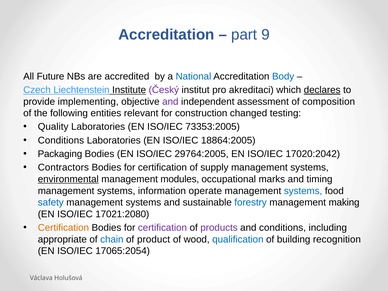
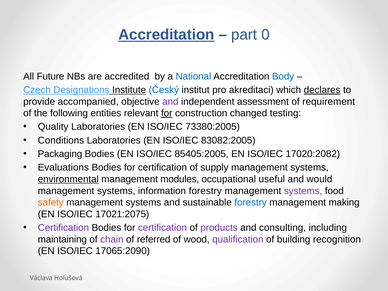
Accreditation underline: none -> present (166, 35)
9: 9 -> 0 (266, 35)
Liechtenstein: Liechtenstein -> Designations (81, 90)
Český colour: purple -> blue (164, 90)
implementing: implementing -> accompanied (88, 102)
composition: composition -> requirement (329, 102)
for underline: none -> present (167, 113)
73353:2005: 73353:2005 -> 73380:2005 (213, 127)
18864:2005: 18864:2005 -> 83082:2005 (228, 140)
29764:2005: 29764:2005 -> 85405:2005 (202, 154)
17020:2042: 17020:2042 -> 17020:2082 (313, 154)
Contractors: Contractors -> Evaluations (63, 168)
marks: marks -> useful (272, 179)
timing: timing -> would (319, 179)
information operate: operate -> forestry (205, 191)
systems colour: blue -> purple (303, 191)
safety colour: blue -> orange (51, 202)
17021:2080: 17021:2080 -> 17021:2075 (122, 214)
Certification colour: orange -> purple (63, 228)
and conditions: conditions -> consulting (283, 228)
appropriate: appropriate -> maintaining (62, 239)
chain colour: blue -> purple (112, 239)
product: product -> referred (154, 239)
qualification colour: blue -> purple (238, 239)
17065:2054: 17065:2054 -> 17065:2090 (123, 251)
